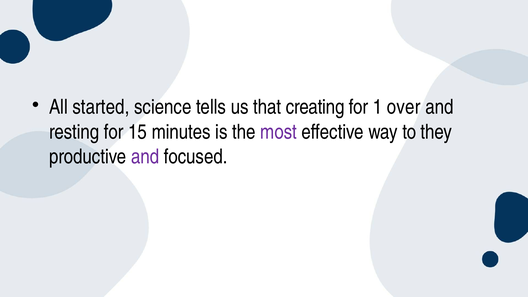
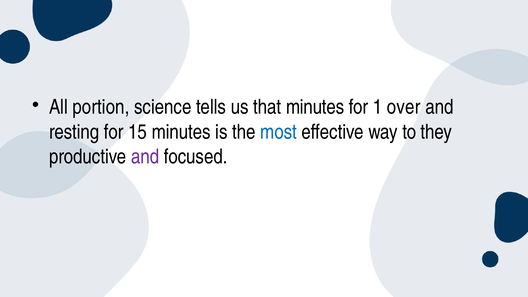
started: started -> portion (101, 107)
that creating: creating -> minutes (315, 107)
most colour: purple -> blue (279, 132)
